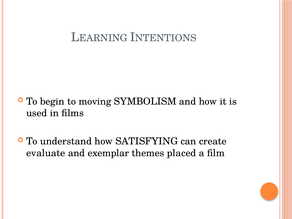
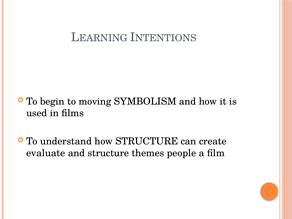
how SATISFYING: SATISFYING -> STRUCTURE (147, 141)
and exemplar: exemplar -> structure (108, 153)
placed: placed -> people (182, 153)
